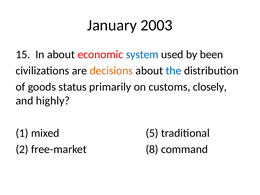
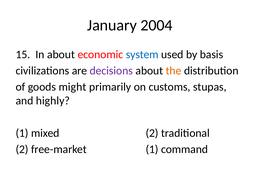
2003: 2003 -> 2004 (157, 25)
been: been -> basis (212, 55)
decisions colour: orange -> purple (111, 71)
the colour: blue -> orange (174, 71)
status: status -> might (72, 87)
closely: closely -> stupas (210, 87)
mixed 5: 5 -> 2 (152, 133)
free-market 8: 8 -> 1 (152, 149)
